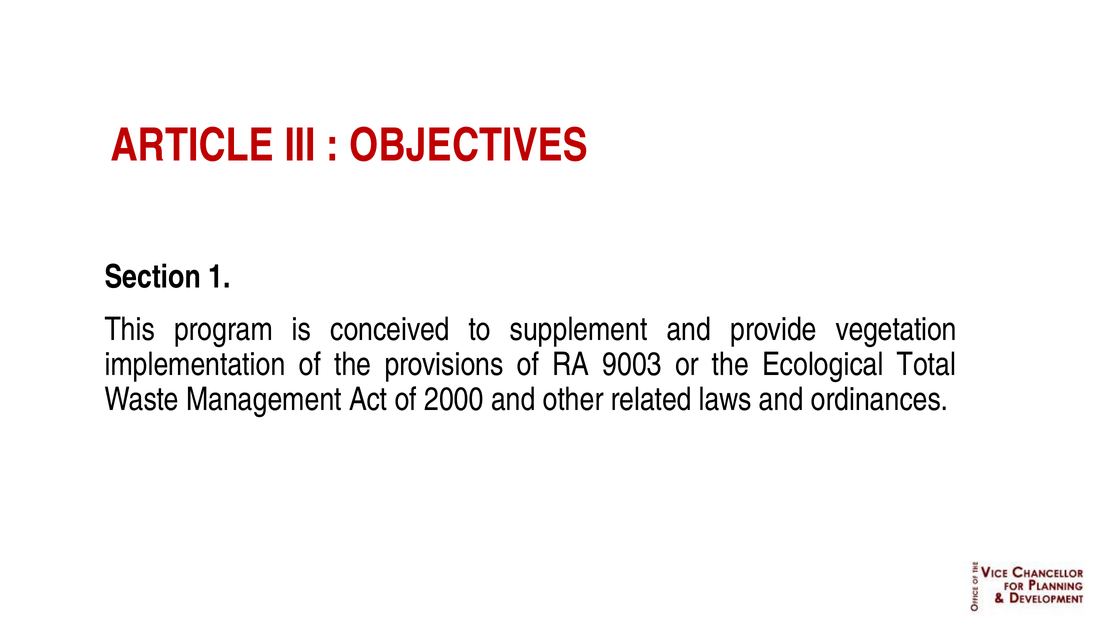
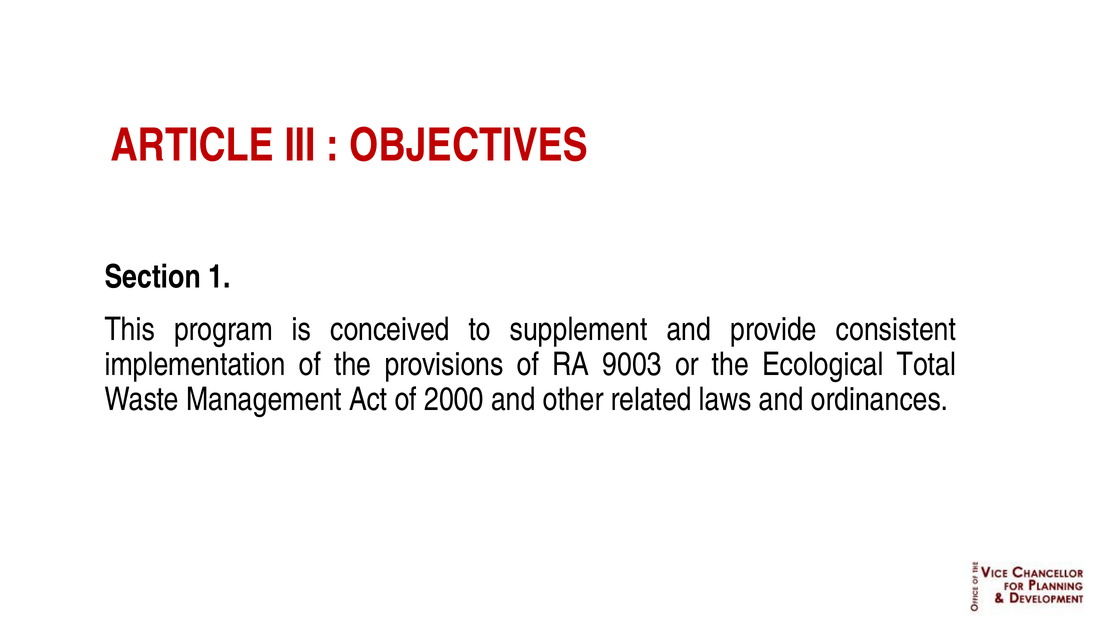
vegetation: vegetation -> consistent (896, 330)
